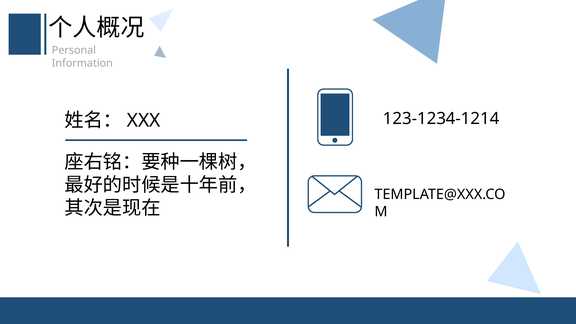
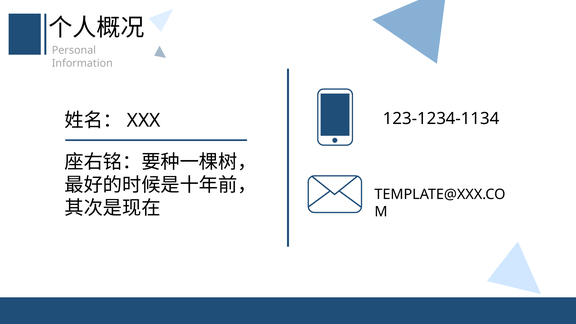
123-1234-1214: 123-1234-1214 -> 123-1234-1134 (441, 119)
